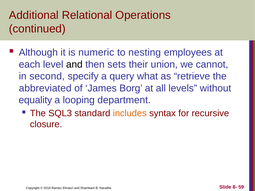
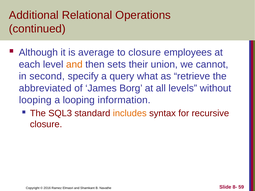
numeric: numeric -> average (96, 53)
to nesting: nesting -> closure (145, 53)
and colour: black -> orange (74, 64)
equality: equality -> looping (35, 100)
department: department -> information (124, 100)
